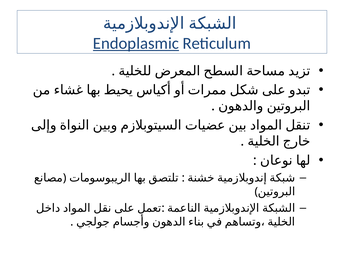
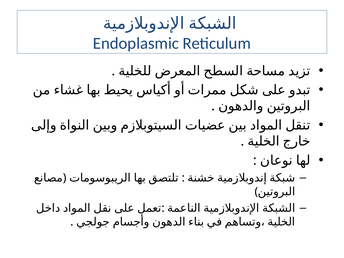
Endoplasmic underline: present -> none (136, 43)
